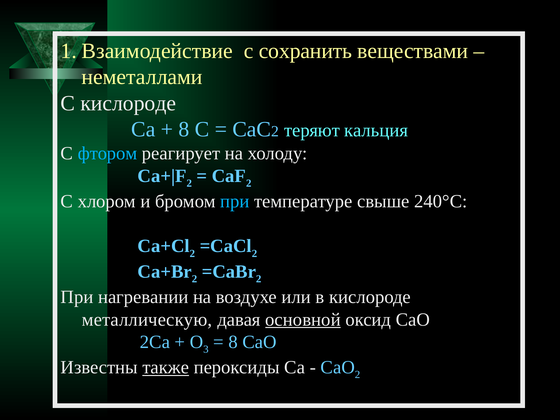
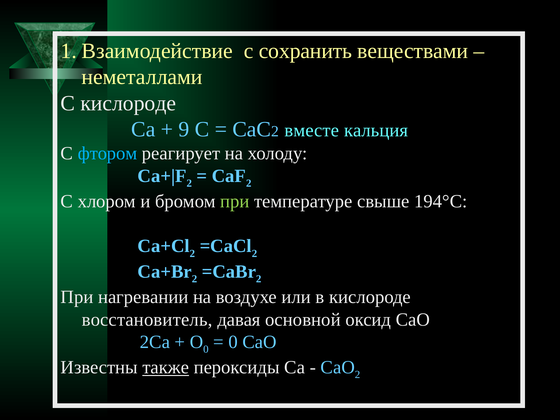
8: 8 -> 9 (184, 129)
теряют: теряют -> вместе (312, 130)
при colour: light blue -> light green (235, 201)
240°C: 240°C -> 194°C (441, 201)
металлическую: металлическую -> восстановитель (147, 320)
основной underline: present -> none (303, 320)
3: 3 -> 0 (206, 349)
8: 8 -> 0 (233, 342)
